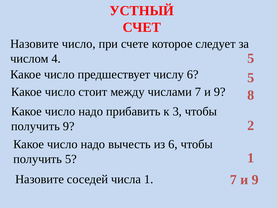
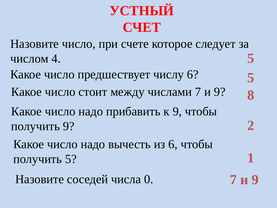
к 3: 3 -> 9 (177, 111)
числа 1: 1 -> 0 (149, 179)
